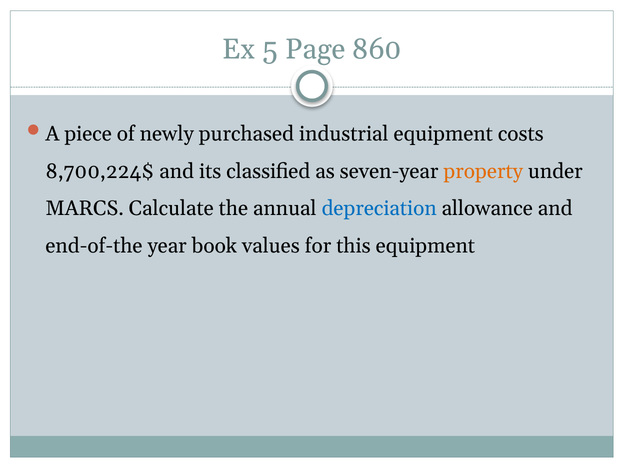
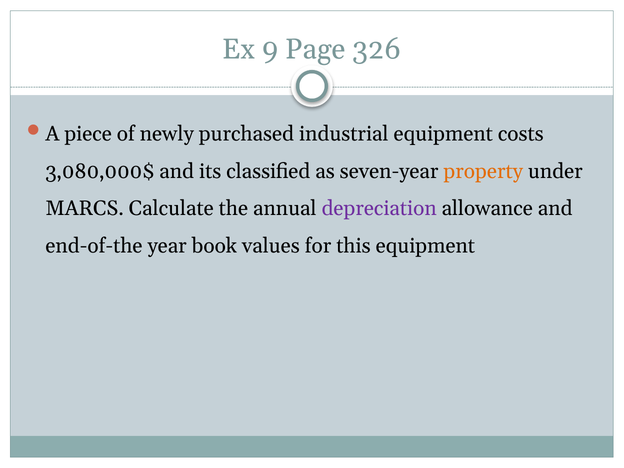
5: 5 -> 9 (270, 49)
860: 860 -> 326 (377, 49)
8,700,224$: 8,700,224$ -> 3,080,000$ (100, 171)
depreciation colour: blue -> purple (379, 209)
